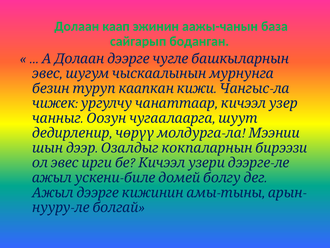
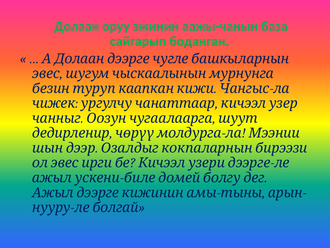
каап: каап -> оруу (116, 26)
